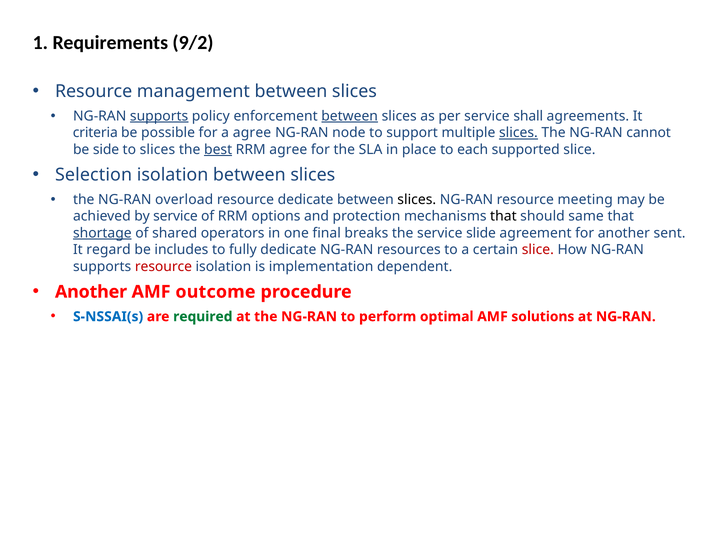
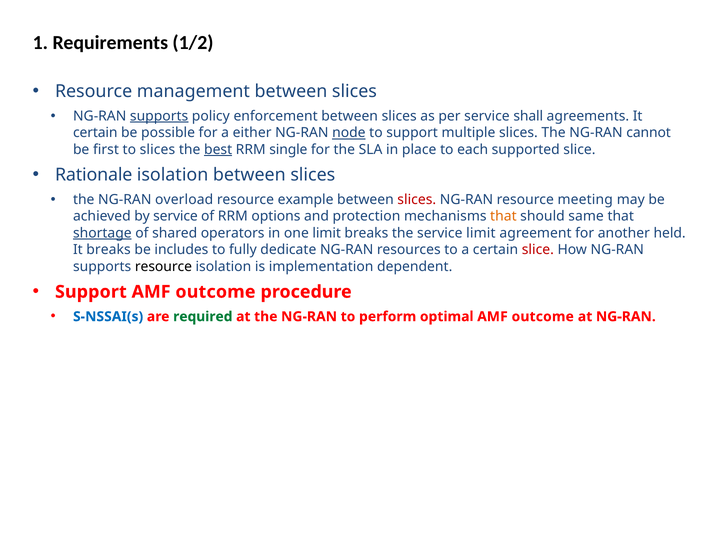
9/2: 9/2 -> 1/2 (193, 43)
between underline: present -> none (350, 116)
criteria: criteria -> certain (95, 133)
a agree: agree -> either (252, 133)
node underline: none -> present (349, 133)
slices underline: present -> none (518, 133)
side: side -> first (106, 150)
RRM agree: agree -> single (288, 150)
Selection: Selection -> Rationale (94, 175)
resource dedicate: dedicate -> example (306, 200)
slices colour: black -> red (417, 200)
that colour: black -> orange (503, 216)
one final: final -> limit (327, 233)
service slide: slide -> limit (481, 233)
sent: sent -> held (670, 233)
It regard: regard -> breaks (109, 250)
resource colour: red -> black (163, 267)
Another: Another -> Support (91, 292)
optimal AMF solutions: solutions -> outcome (543, 317)
